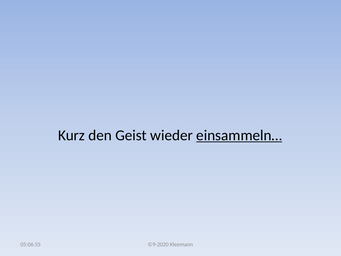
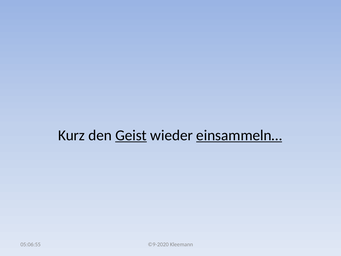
Geist underline: none -> present (131, 135)
